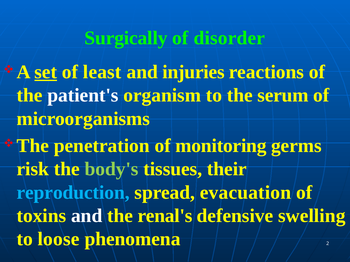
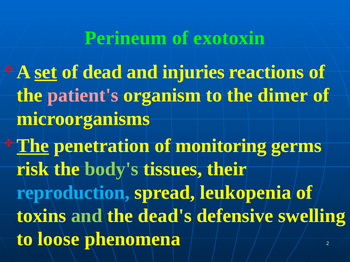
Surgically: Surgically -> Perineum (126, 38)
disorder: disorder -> exotoxin (229, 38)
least: least -> dead (102, 72)
patient's colour: white -> pink (83, 96)
serum: serum -> dimer (283, 96)
The underline: none -> present (33, 146)
evacuation: evacuation -> leukopenia (246, 193)
and colour: white -> light green (87, 216)
renal's: renal's -> dead's (165, 216)
